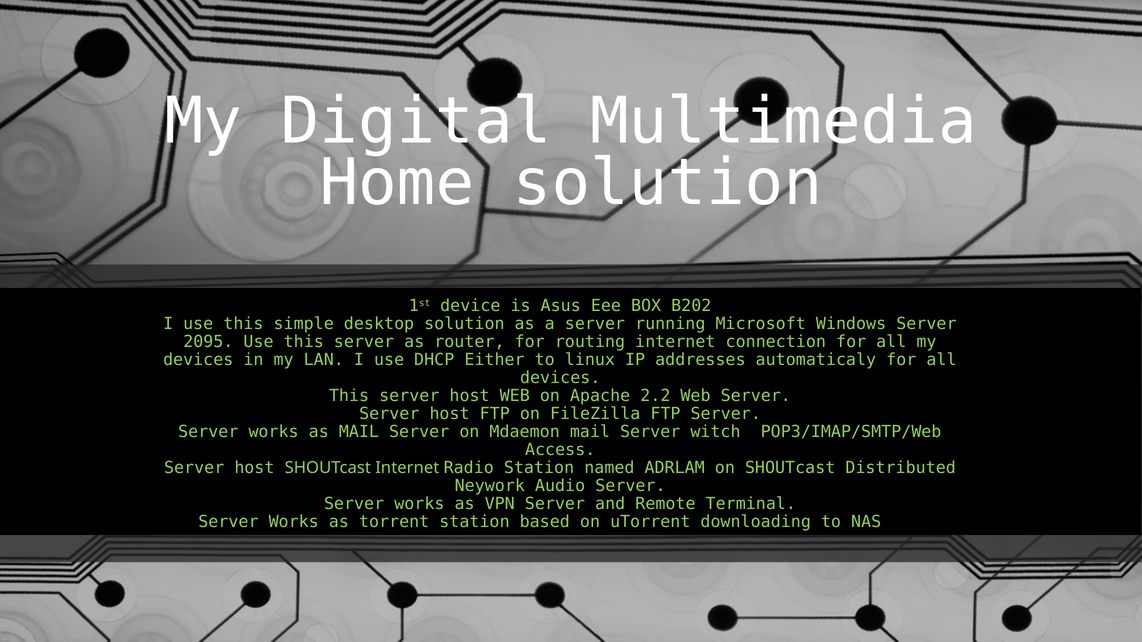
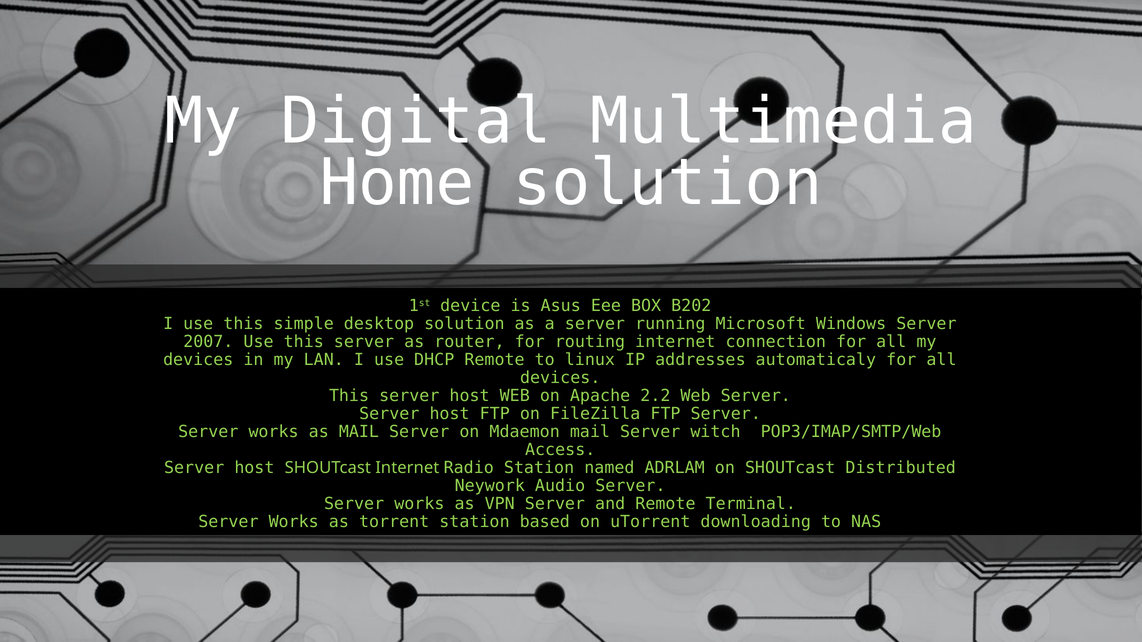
2095: 2095 -> 2007 (208, 342)
DHCP Either: Either -> Remote (495, 360)
